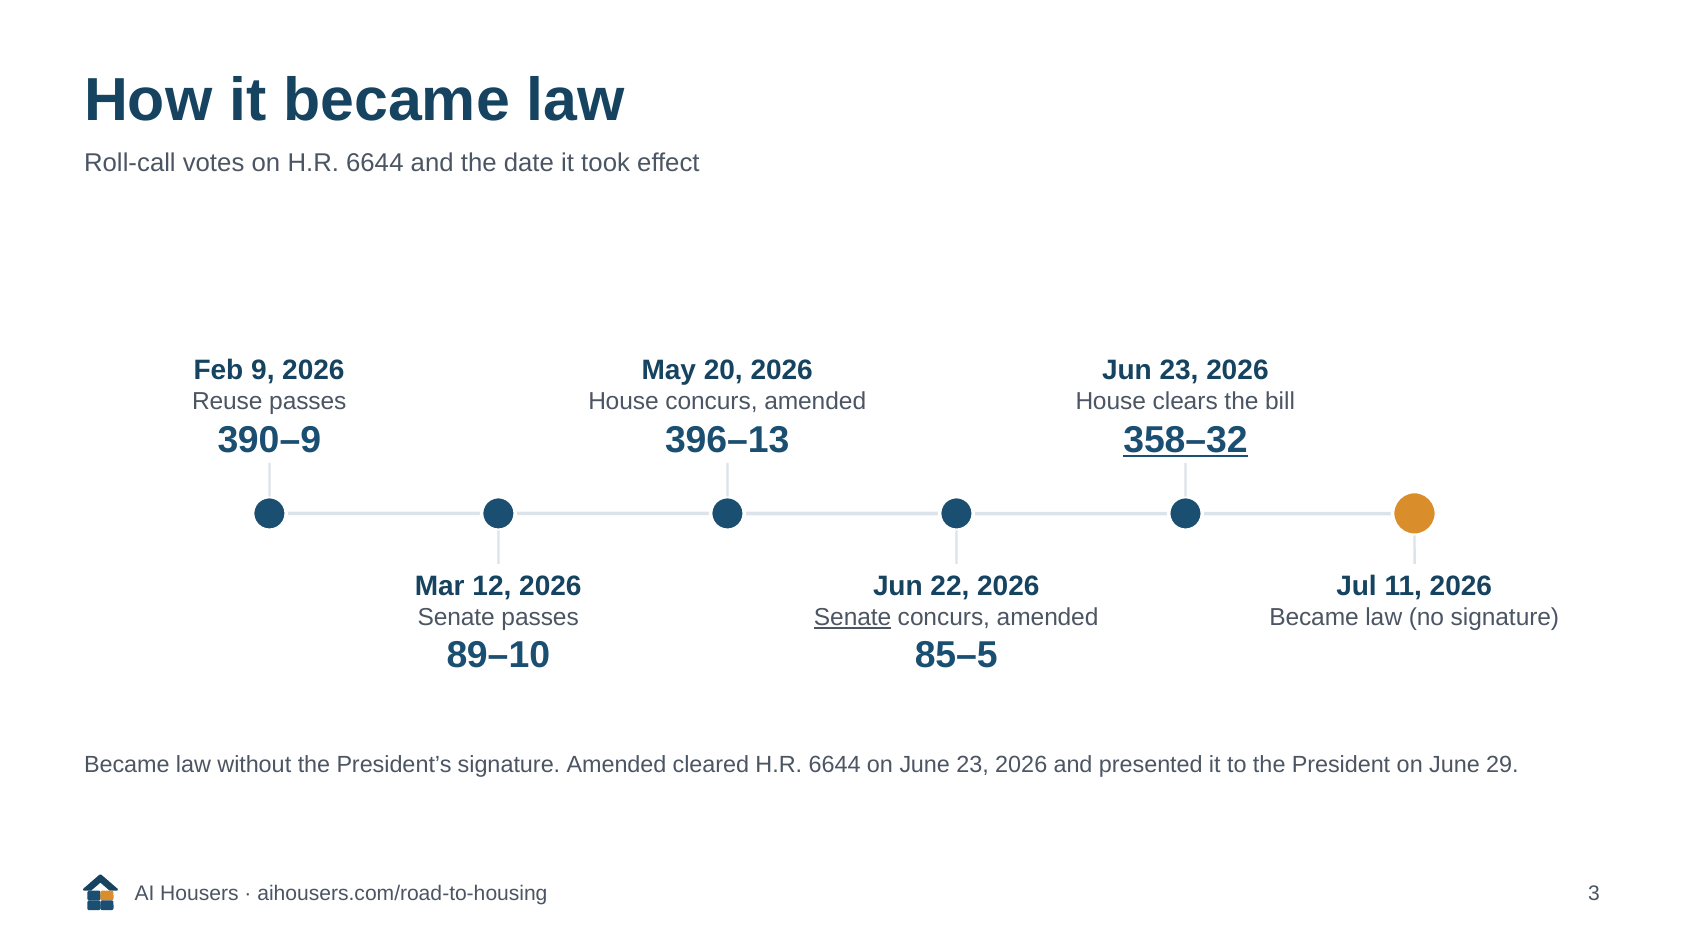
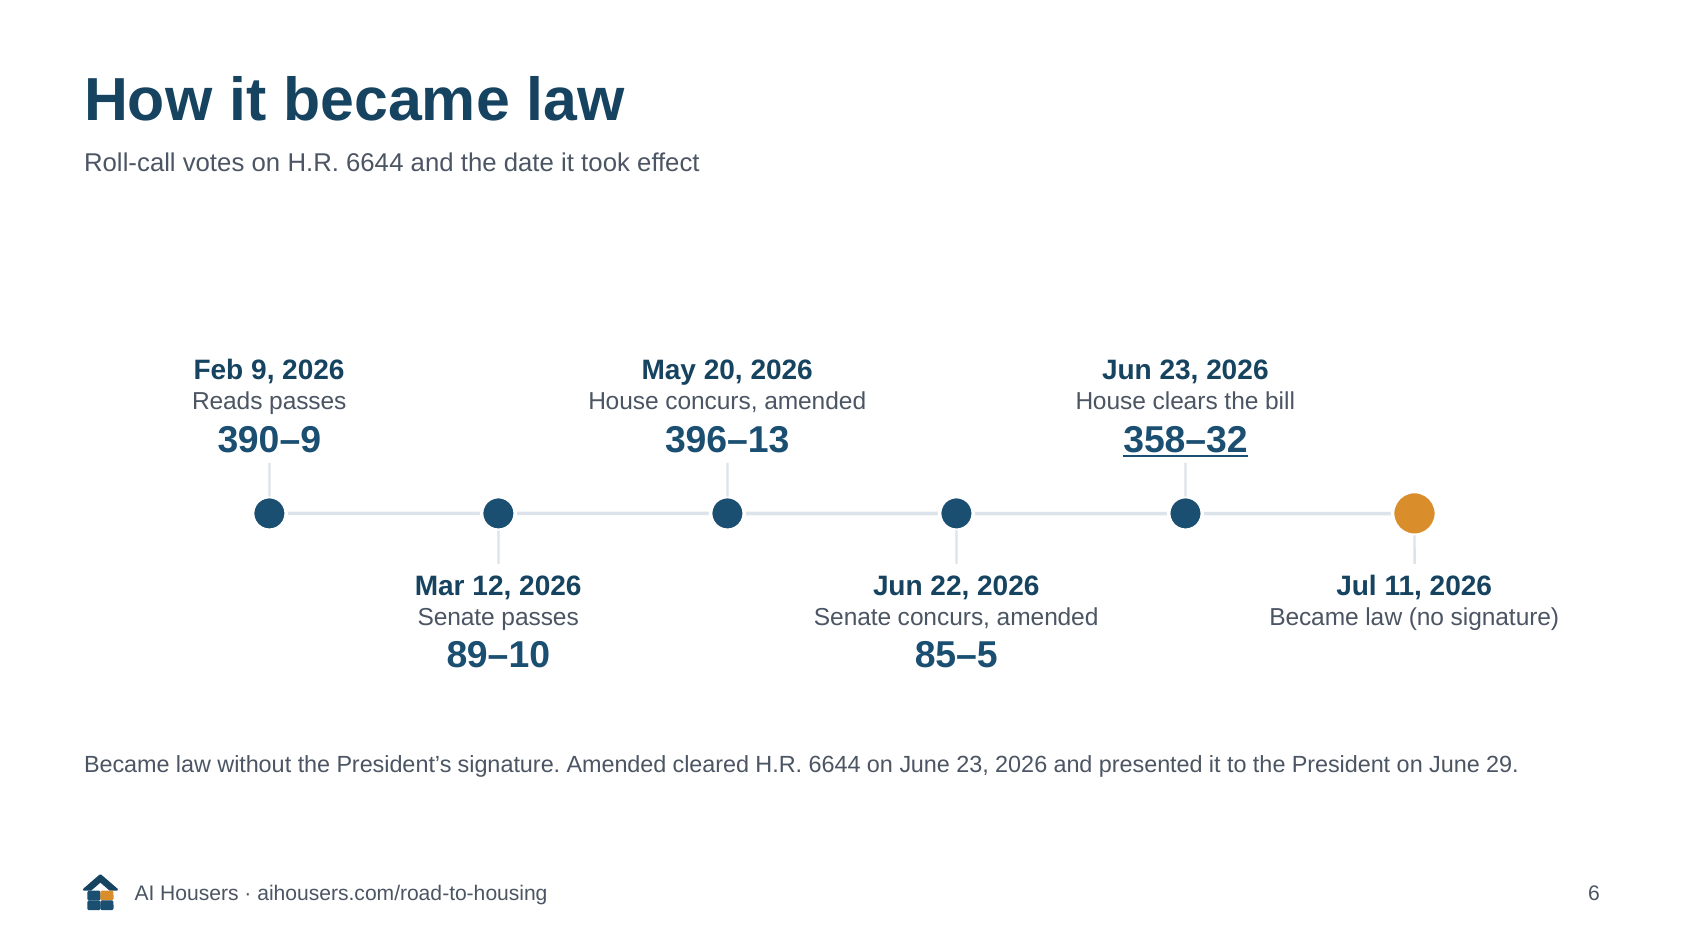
Reuse: Reuse -> Reads (227, 402)
Senate underline: present -> none (853, 618)
3: 3 -> 6 (1594, 894)
